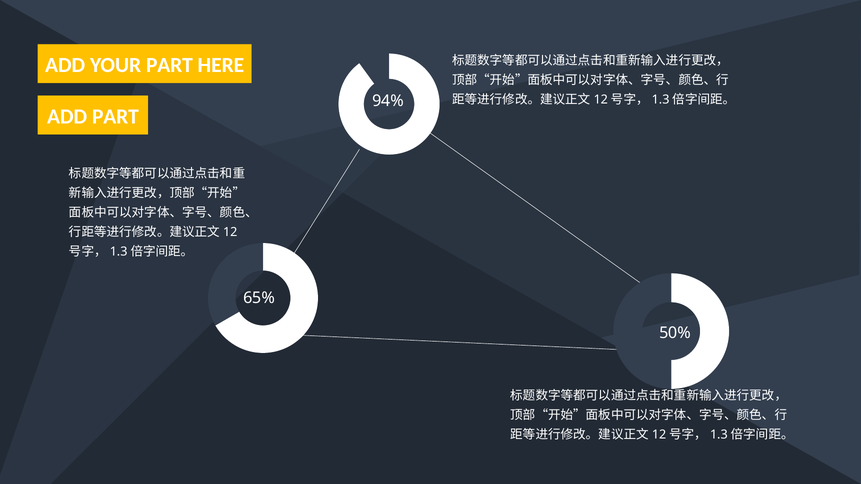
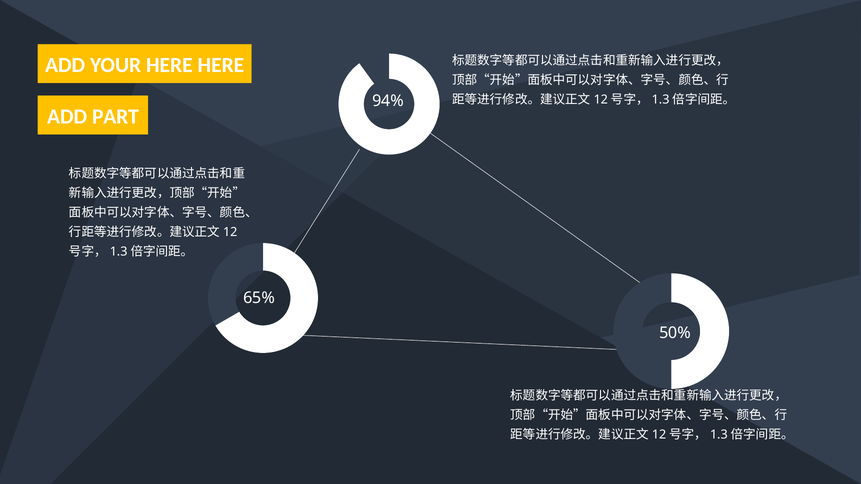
YOUR PART: PART -> HERE (169, 65)
